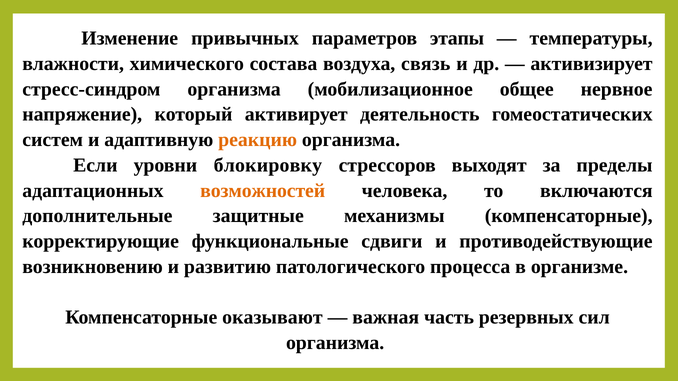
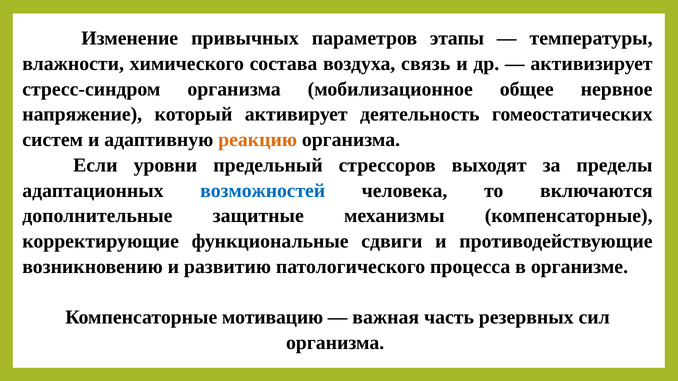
блокировку: блокировку -> предельный (268, 165)
возможностей colour: orange -> blue (263, 191)
оказывают: оказывают -> мотивацию (273, 318)
